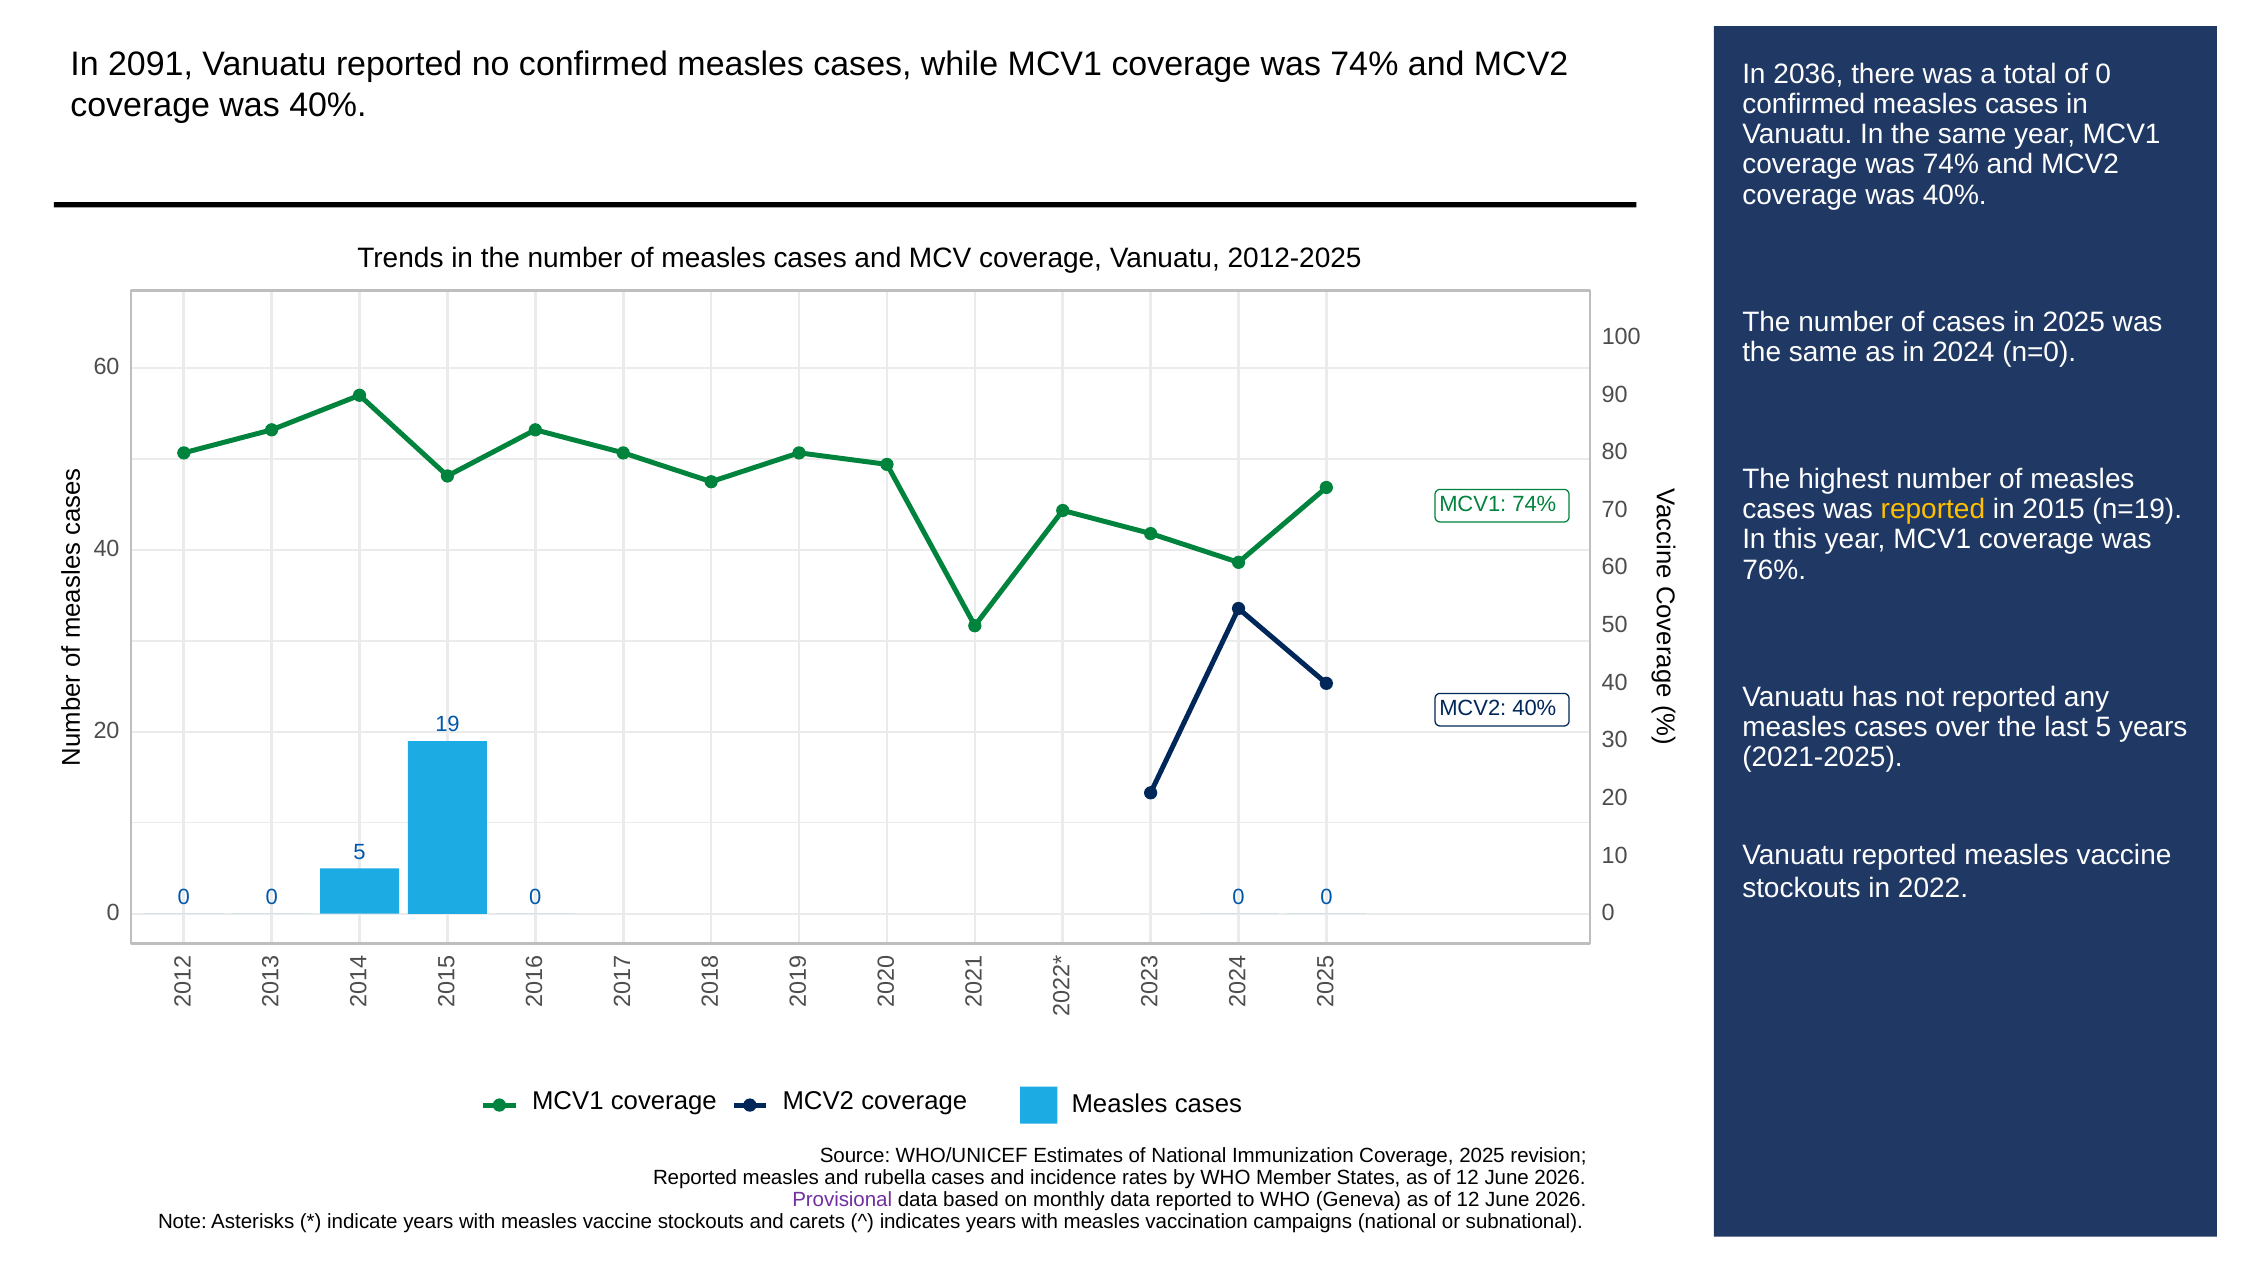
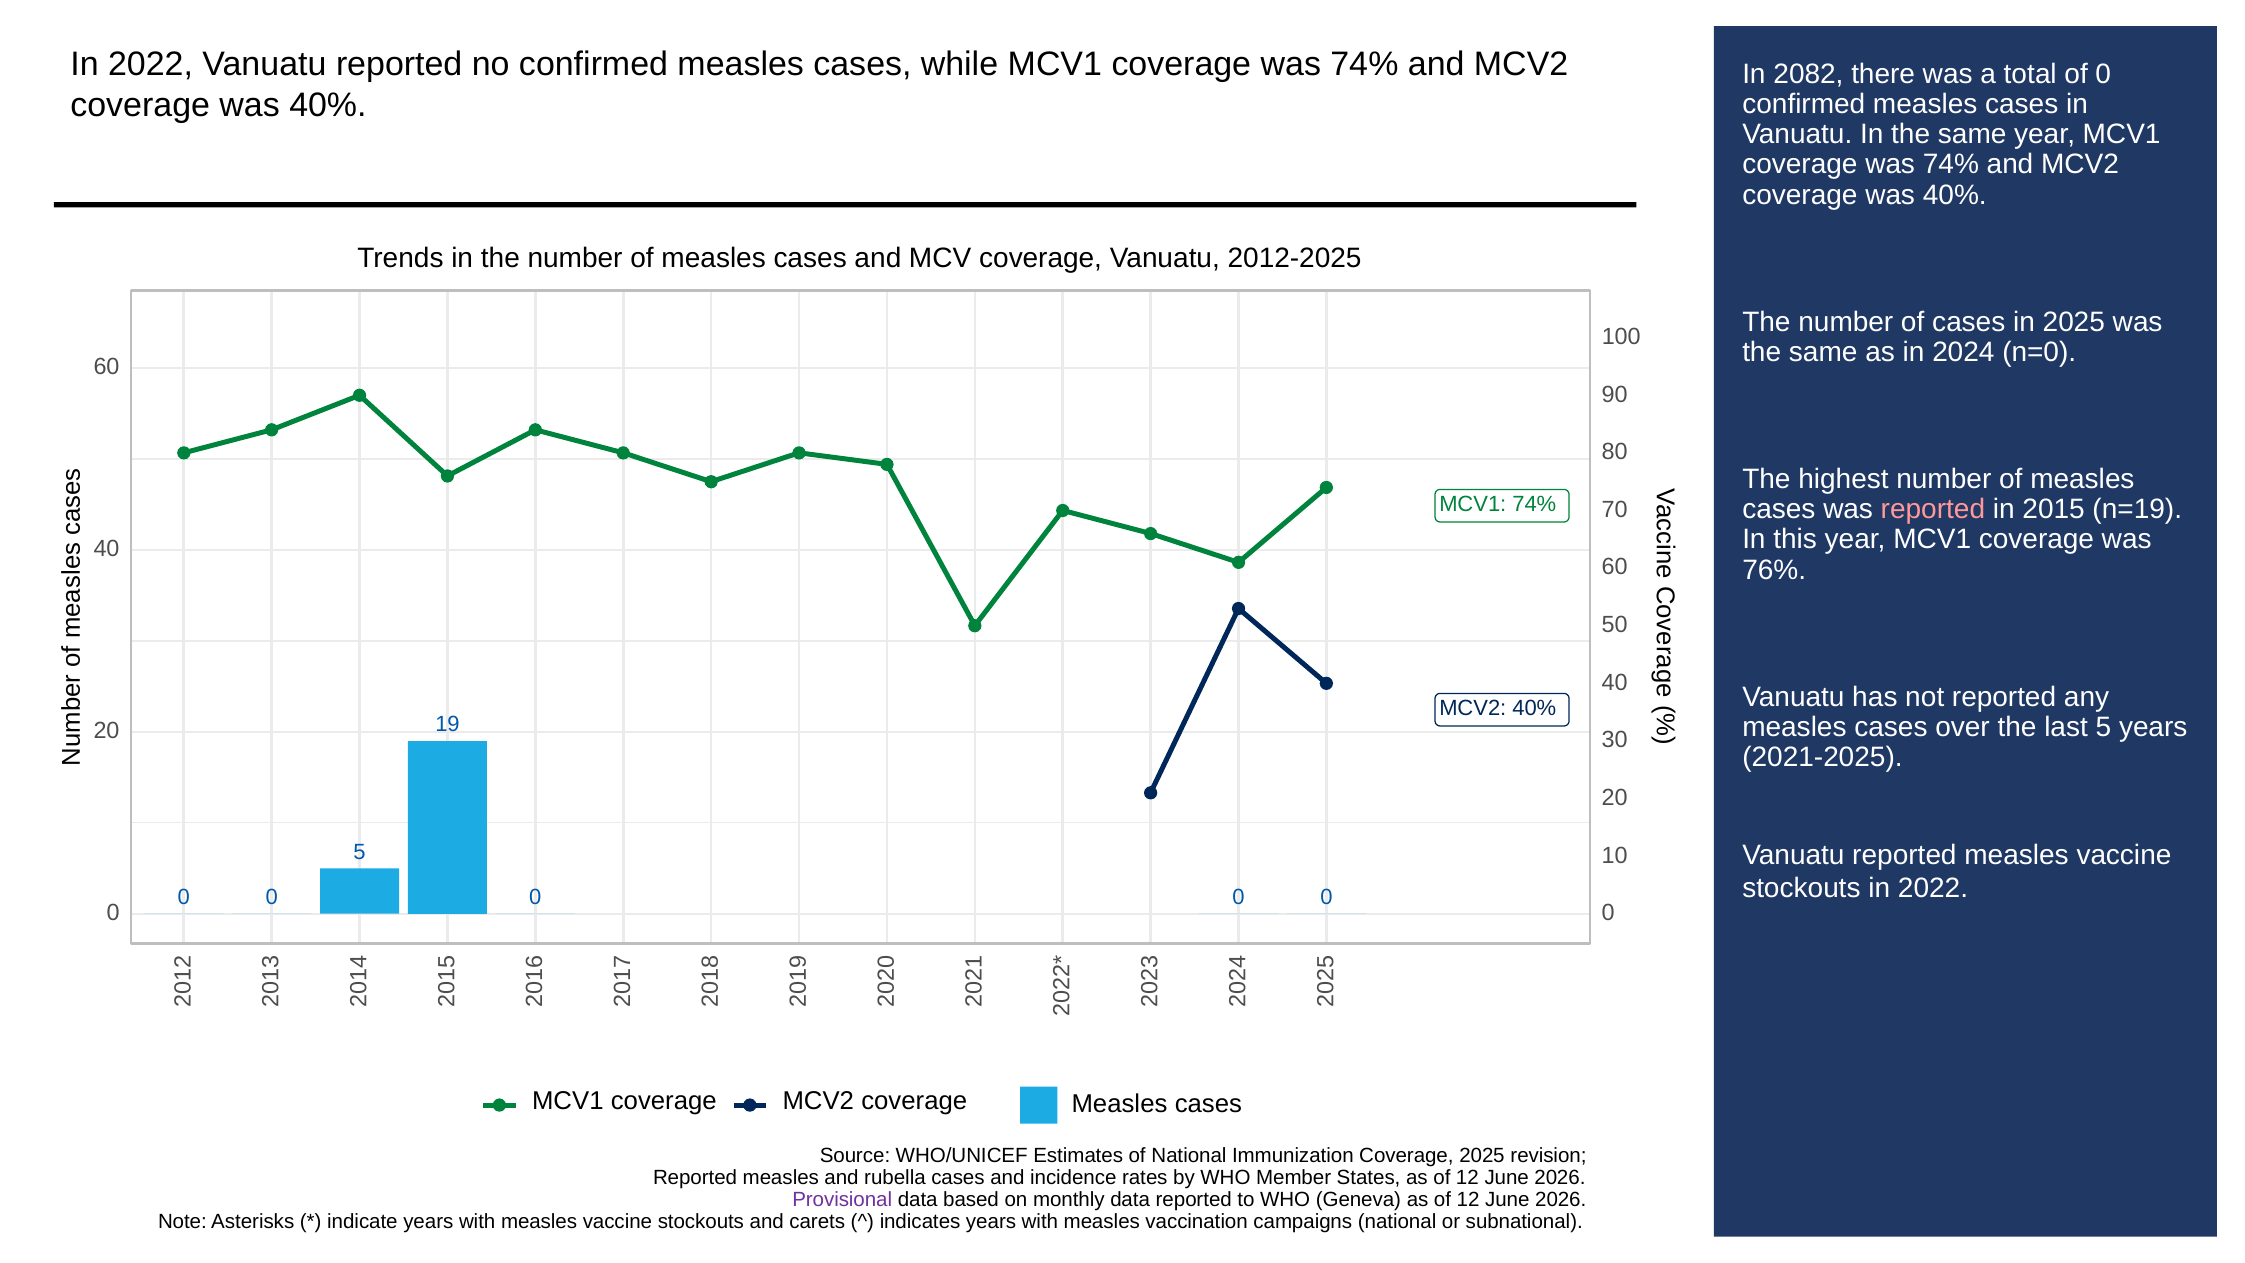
2091: 2091 -> 2022 (151, 65)
2036: 2036 -> 2082 (1808, 74)
reported colour: yellow -> pink (1933, 509)
